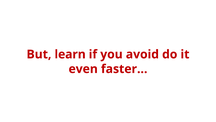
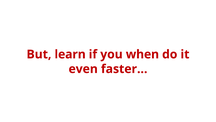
avoid: avoid -> when (142, 54)
